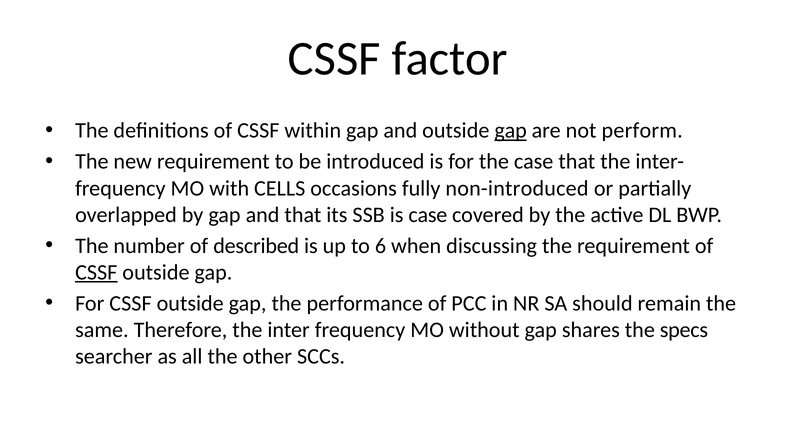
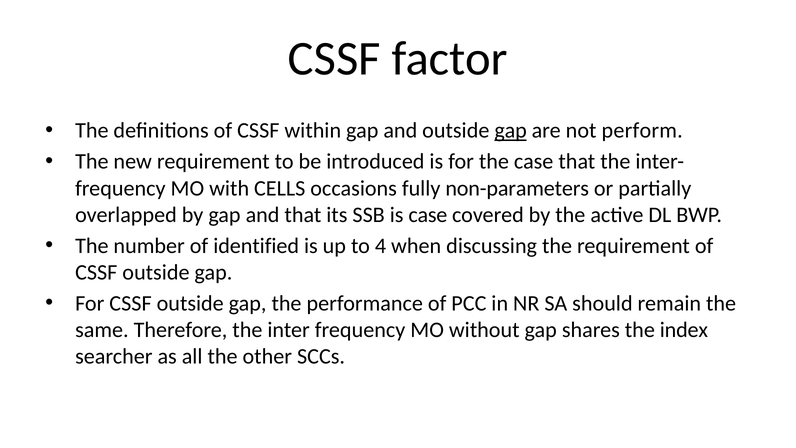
non-introduced: non-introduced -> non-parameters (517, 188)
described: described -> identified (256, 246)
6: 6 -> 4 (381, 246)
CSSF underline: present -> none (96, 272)
specs: specs -> index (684, 330)
